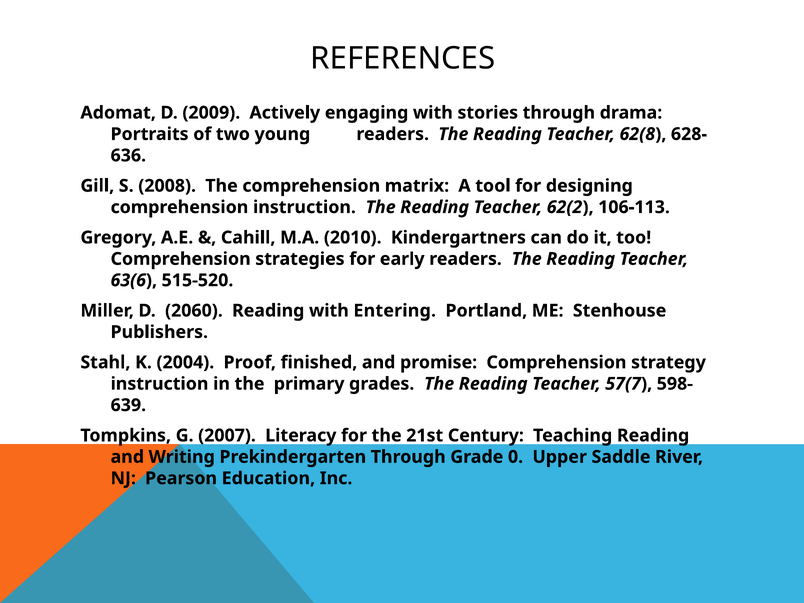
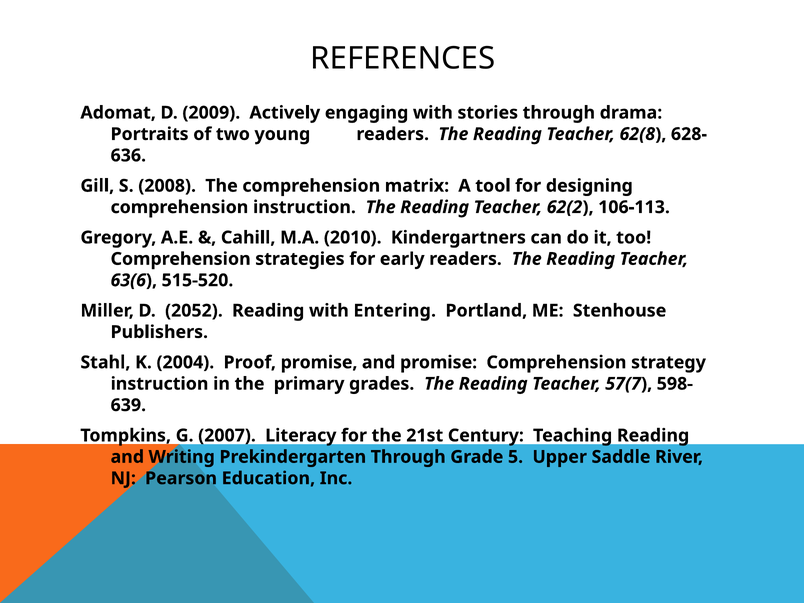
2060: 2060 -> 2052 (194, 311)
Proof finished: finished -> promise (319, 362)
0: 0 -> 5 (516, 457)
